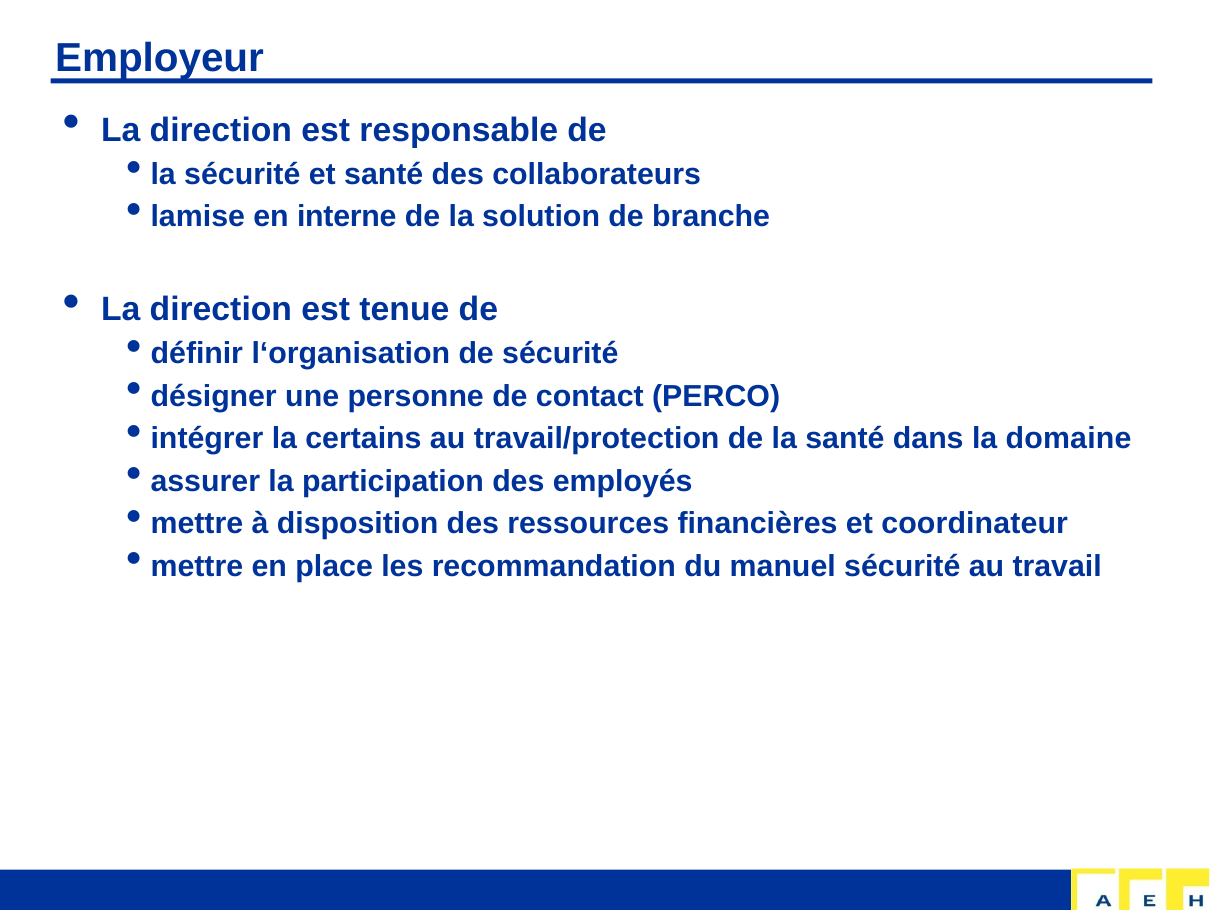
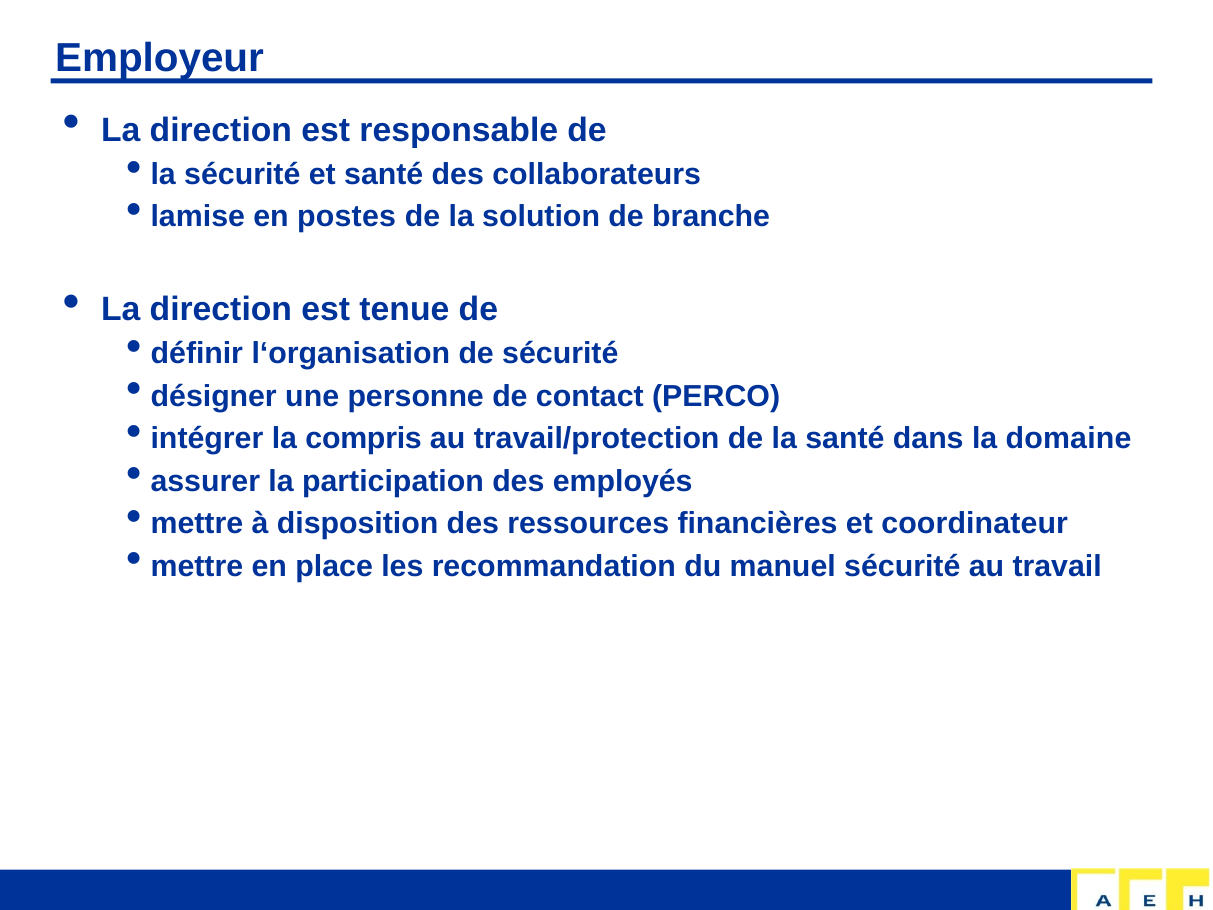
interne: interne -> postes (347, 217)
certains: certains -> compris (364, 439)
